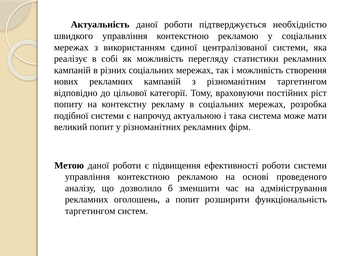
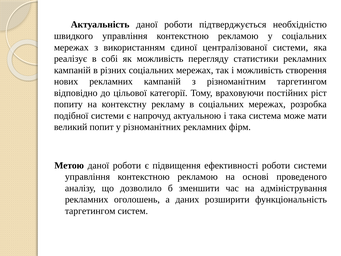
а попит: попит -> даних (187, 199)
